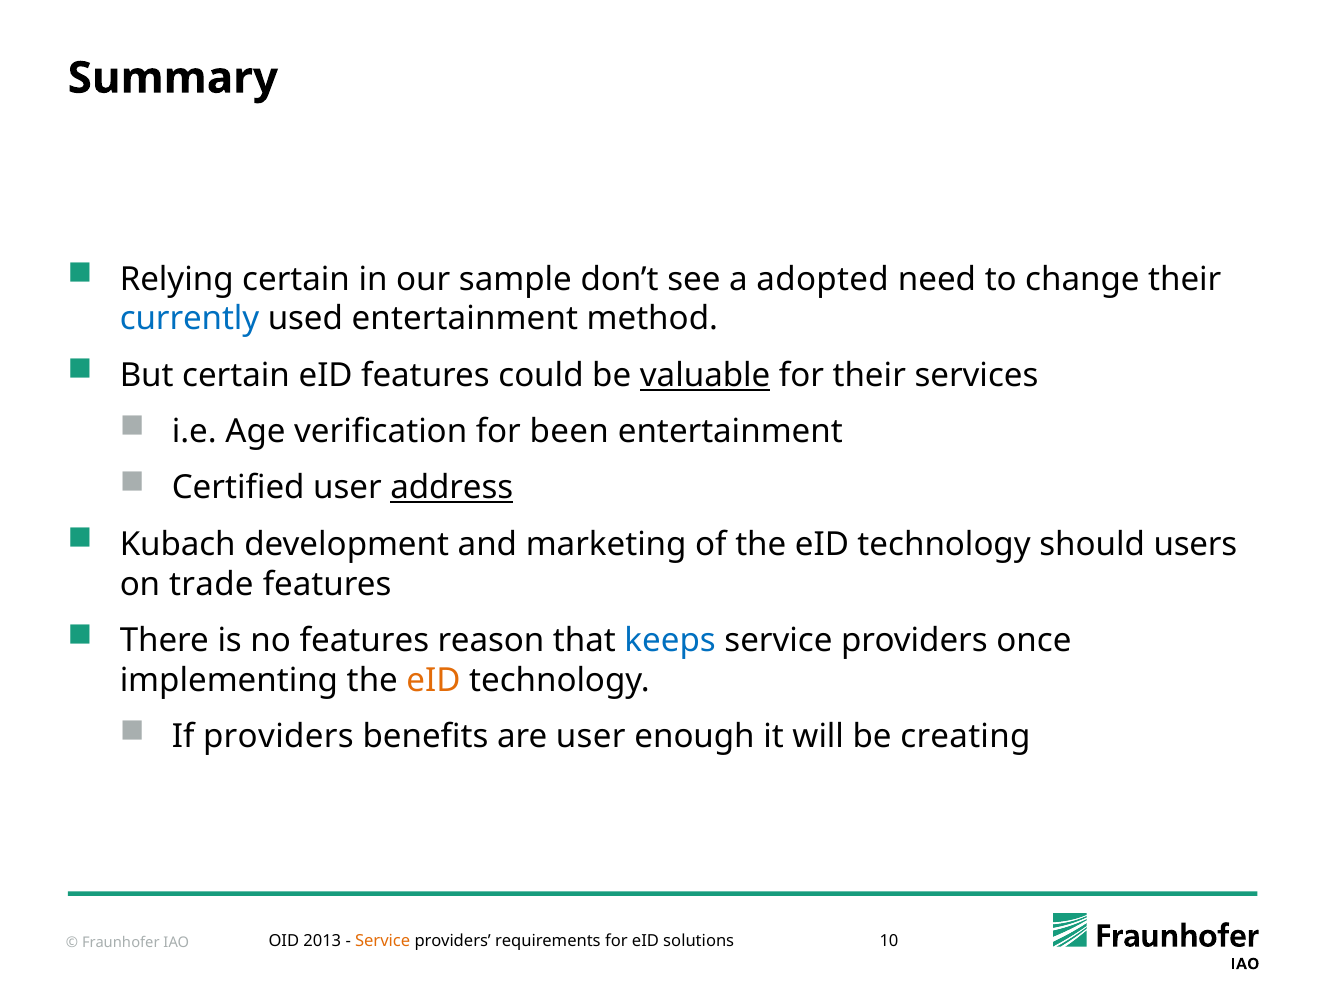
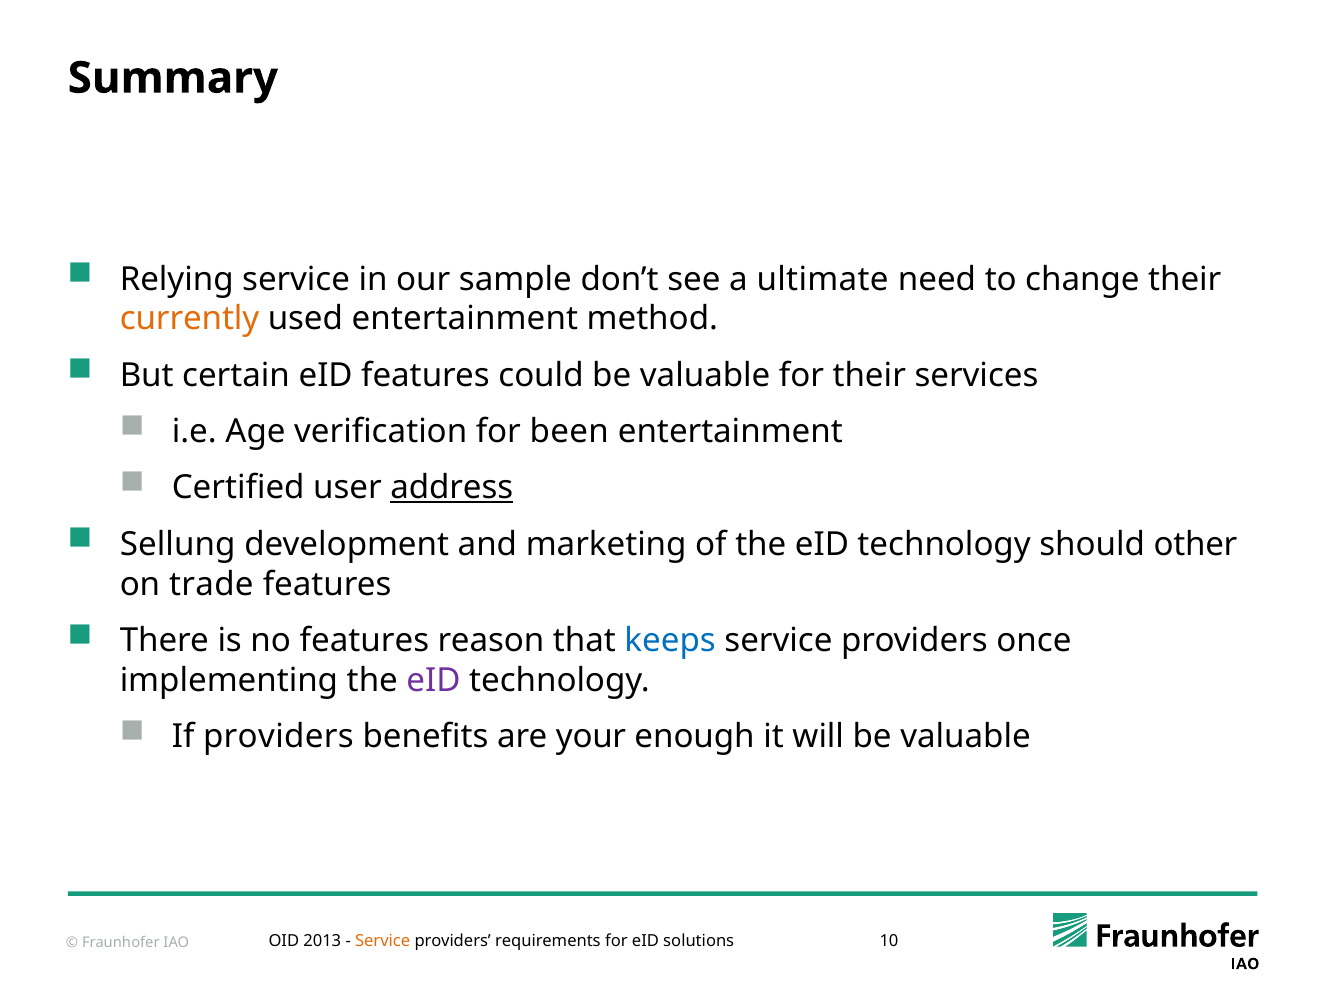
Relying certain: certain -> service (296, 279)
adopted: adopted -> ultimate (823, 279)
currently colour: blue -> orange (190, 319)
valuable underline: present -> none (705, 375)
Kubach: Kubach -> Sellung (178, 544)
users: users -> other (1195, 544)
eID colour: orange -> purple (433, 680)
are user: user -> your (591, 736)
will be creating: creating -> valuable (966, 736)
